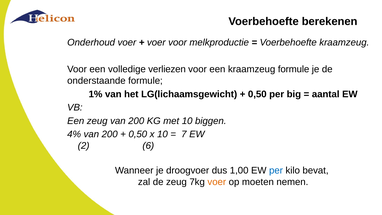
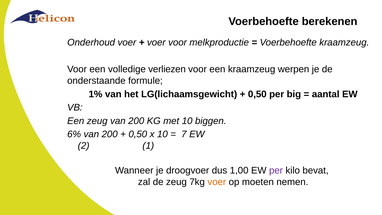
kraamzeug formule: formule -> werpen (294, 69)
4%: 4% -> 6% (74, 134)
6: 6 -> 1 (148, 146)
per colour: blue -> purple (276, 170)
